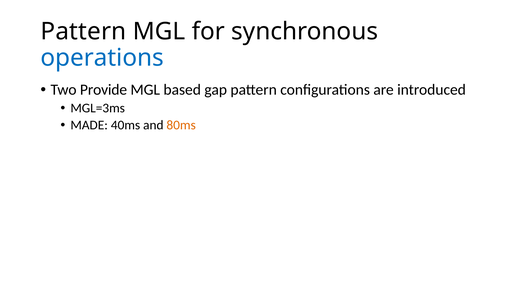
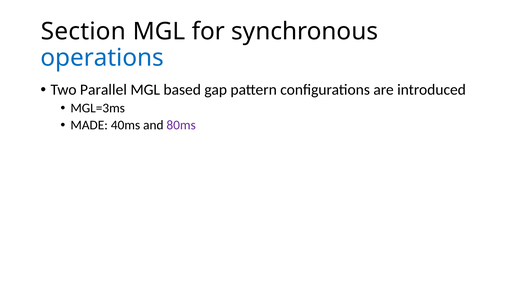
Pattern: Pattern -> Section (83, 32)
Provide: Provide -> Parallel (103, 90)
80ms colour: orange -> purple (181, 125)
